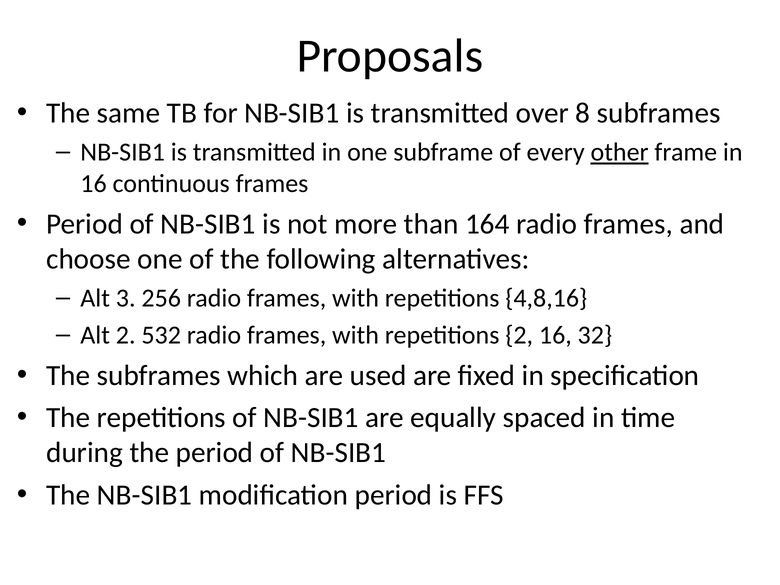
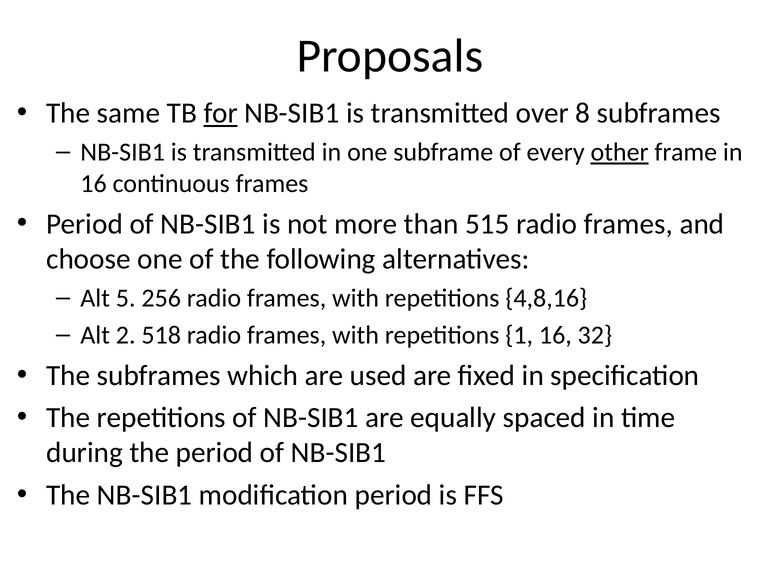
for underline: none -> present (221, 113)
164: 164 -> 515 (487, 224)
3: 3 -> 5 (126, 298)
532: 532 -> 518 (161, 335)
repetitions 2: 2 -> 1 (519, 335)
